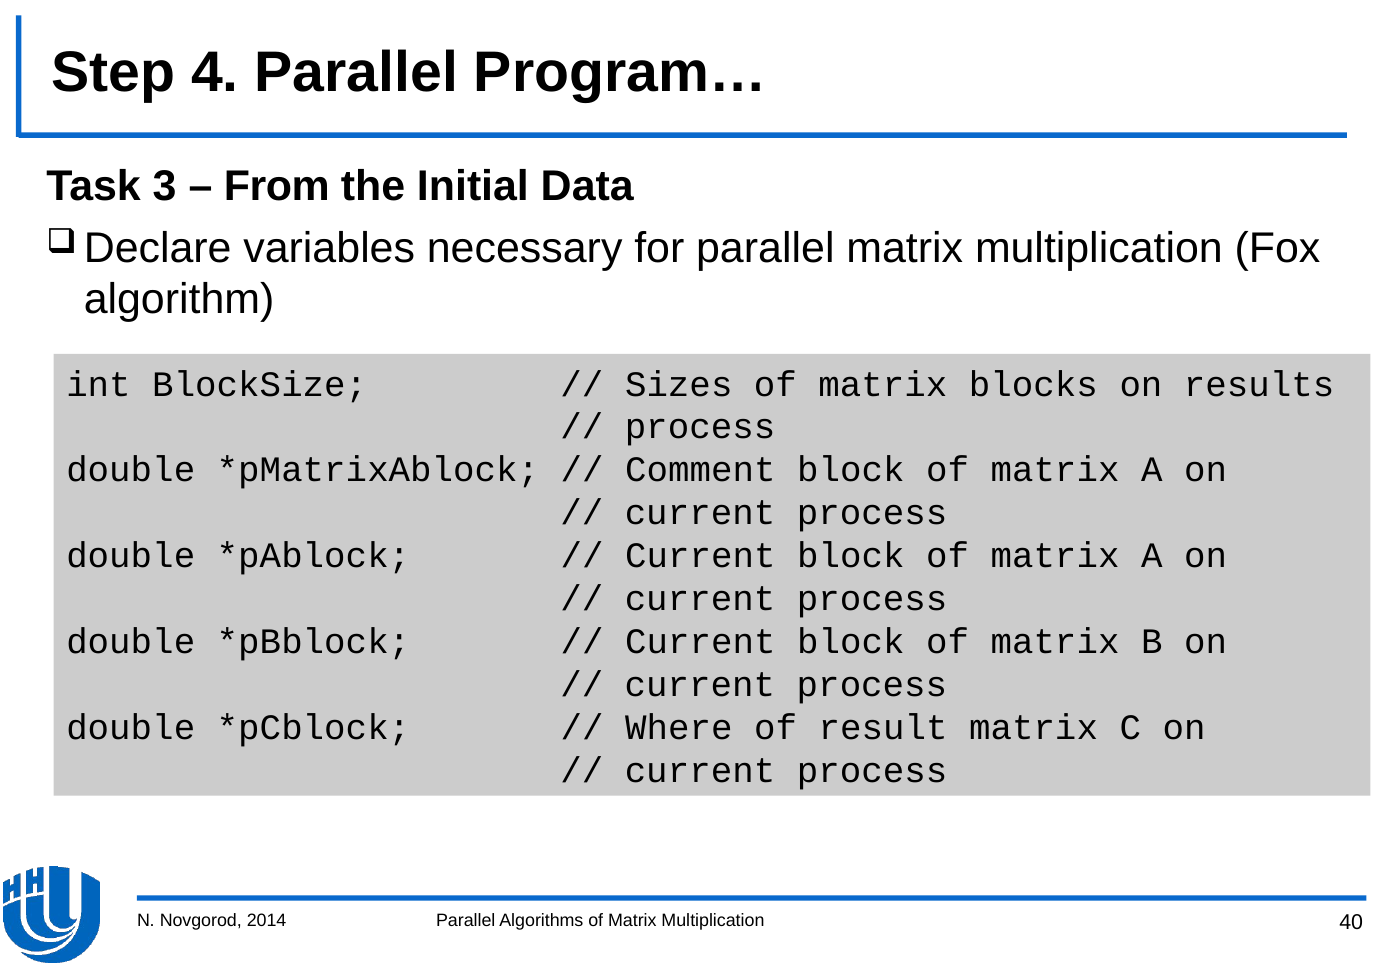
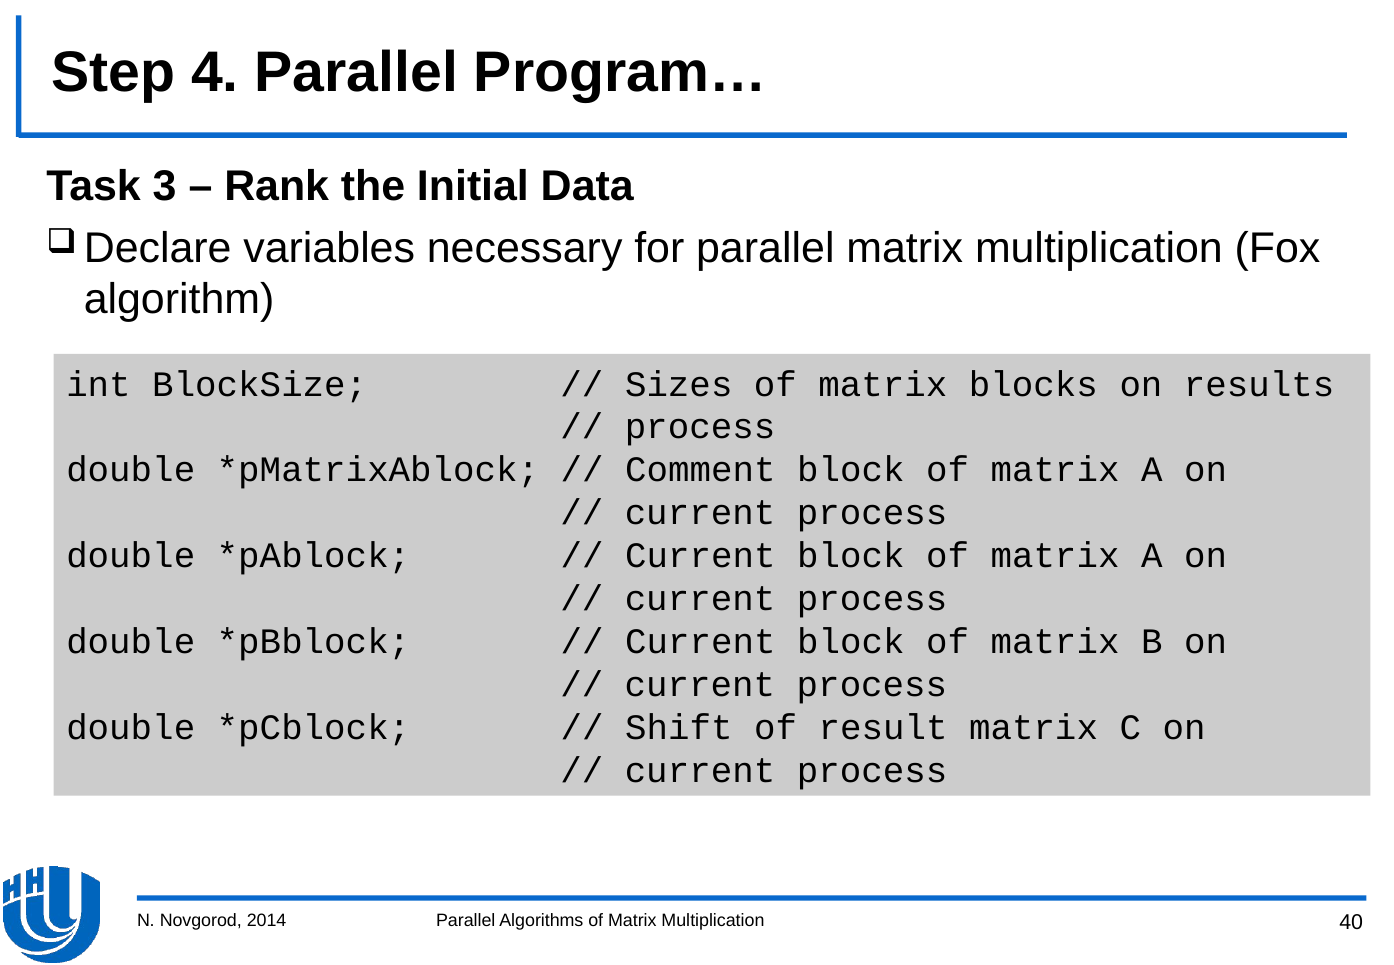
From: From -> Rank (277, 186)
Where: Where -> Shift (679, 728)
